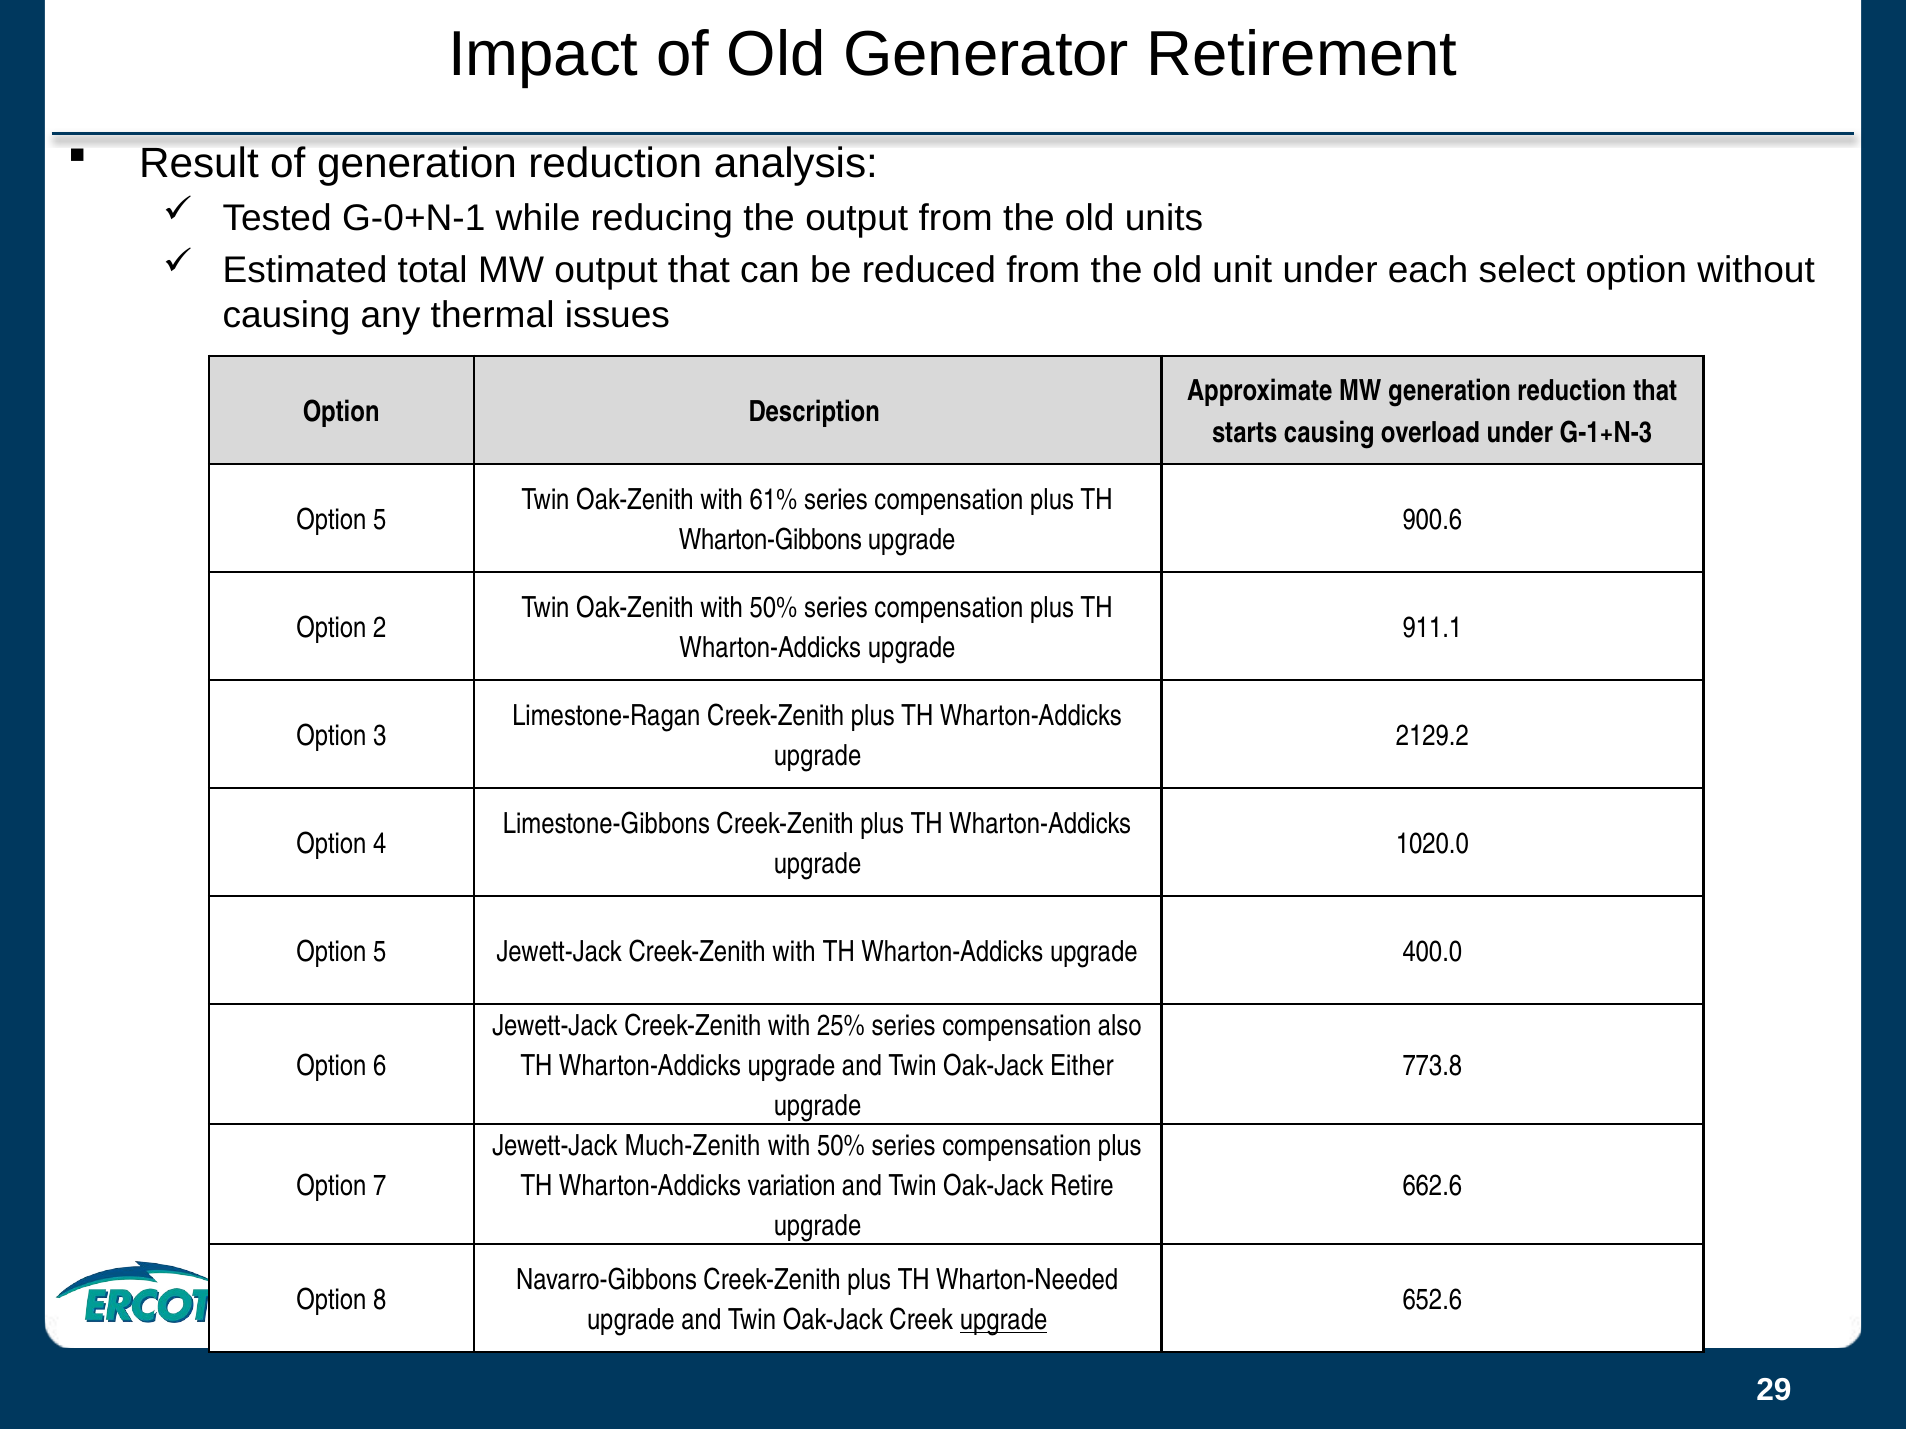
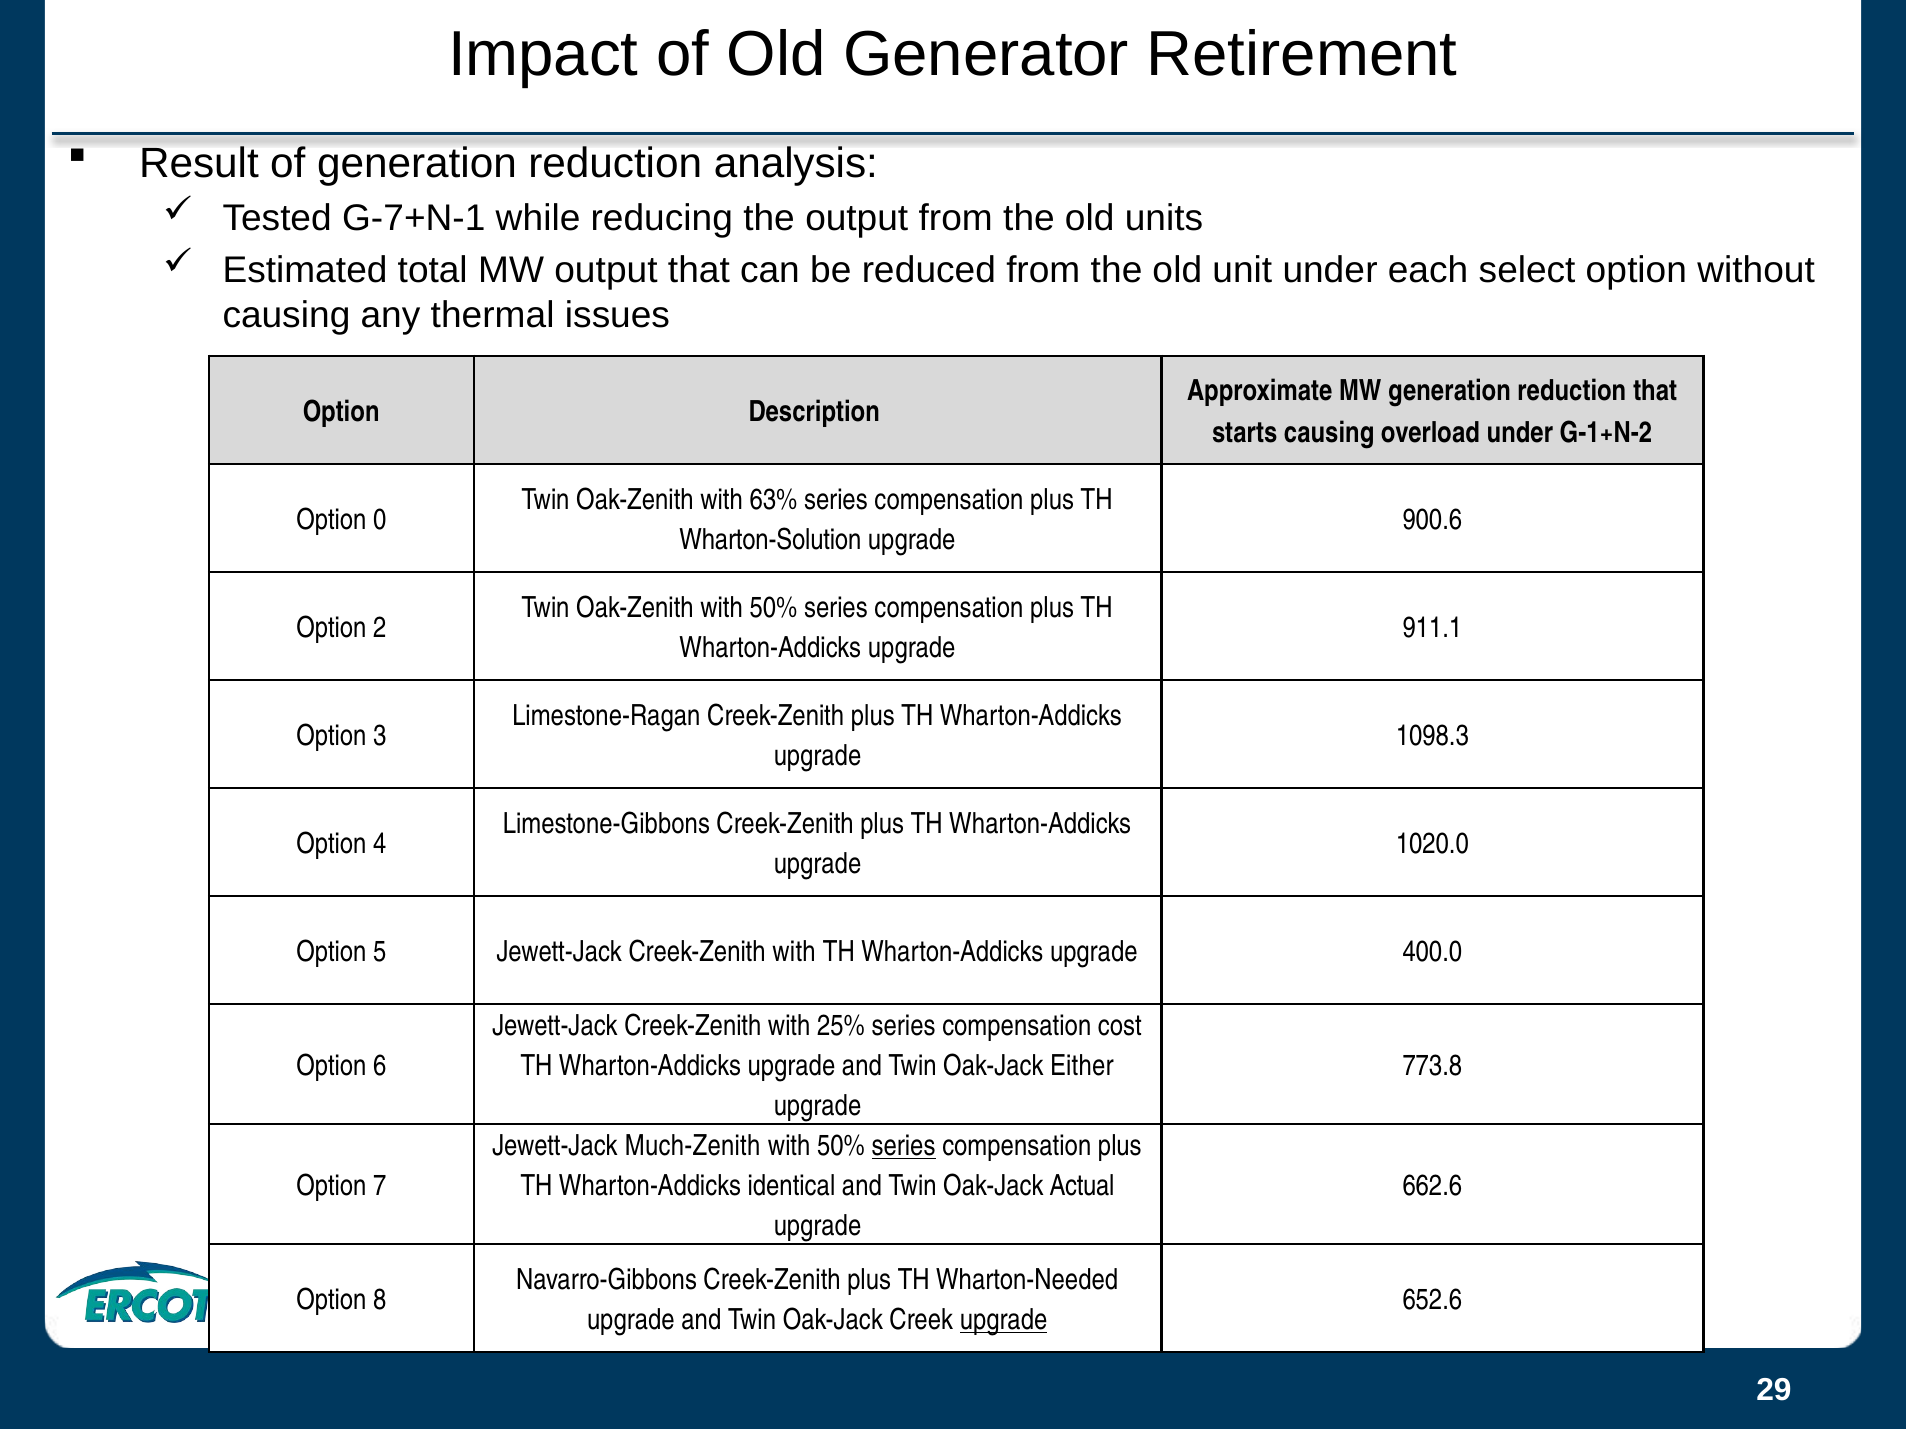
G-0+N-1: G-0+N-1 -> G-7+N-1 (414, 219)
G-1+N-3: G-1+N-3 -> G-1+N-2 (1606, 433)
61%: 61% -> 63% (773, 500)
5: 5 -> 0 (380, 520)
Wharton-Gibbons: Wharton-Gibbons -> Wharton-Solution (770, 540)
2129.2: 2129.2 -> 1098.3 (1432, 736)
also: also -> cost (1120, 1026)
series underline: none -> present (904, 1146)
variation: variation -> identical (791, 1186)
Retire: Retire -> Actual (1082, 1186)
